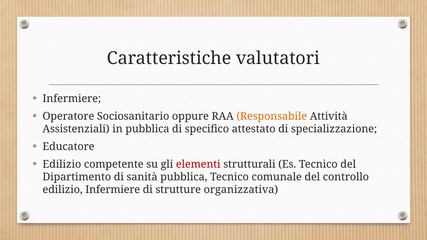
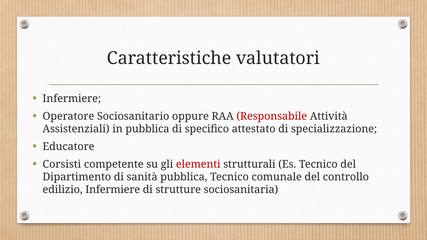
Responsabile colour: orange -> red (272, 116)
Edilizio: Edilizio -> Corsisti (62, 164)
organizzativa: organizzativa -> sociosanitaria (241, 190)
